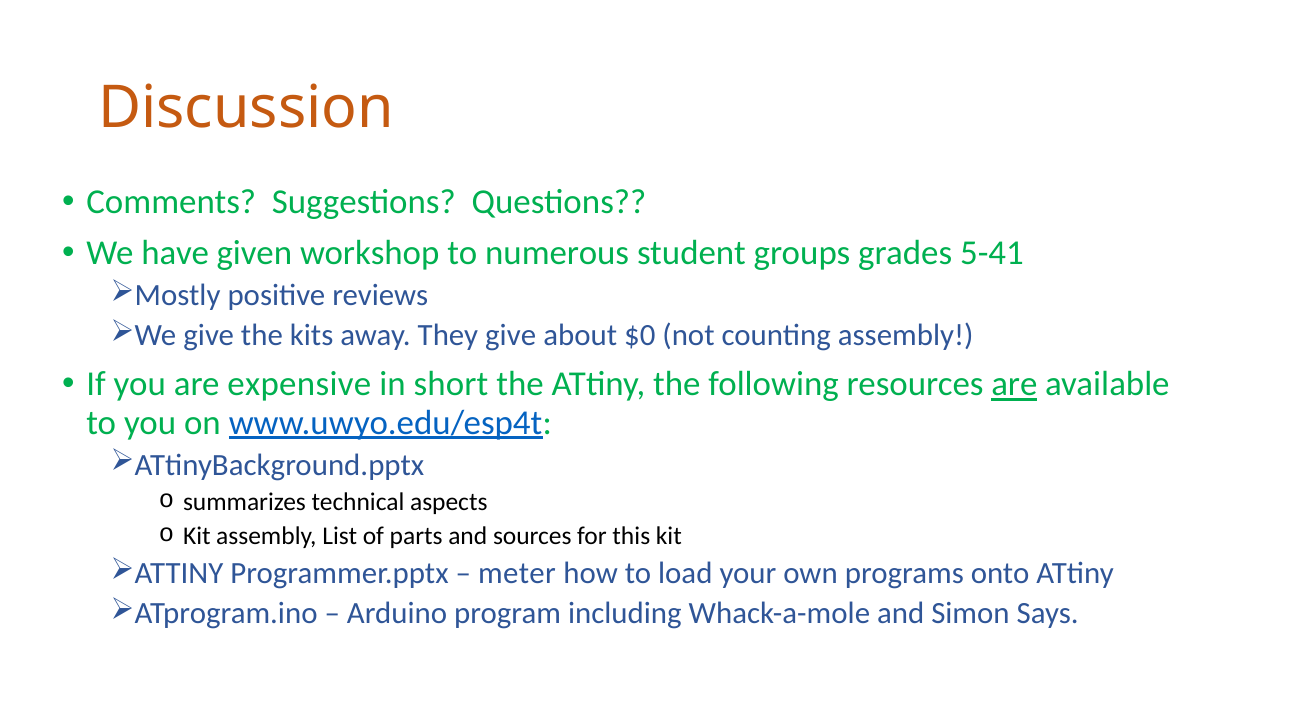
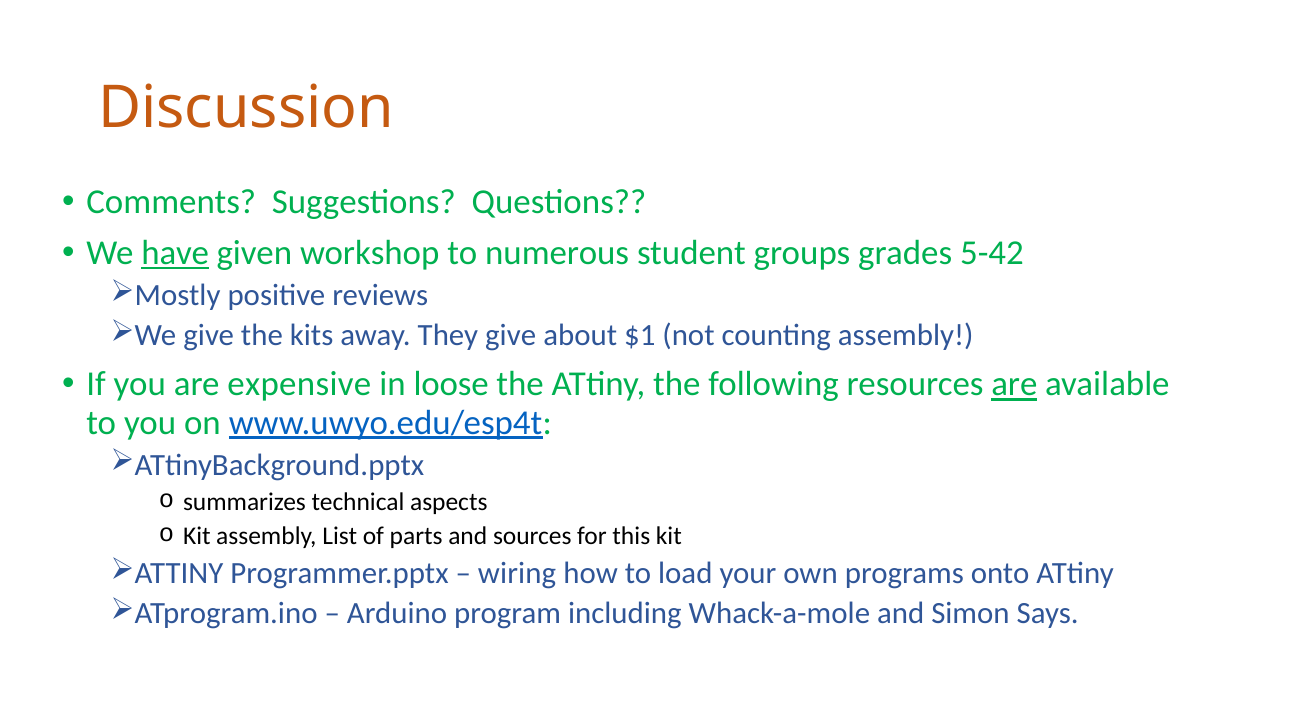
have underline: none -> present (175, 253)
5-41: 5-41 -> 5-42 (992, 253)
$0: $0 -> $1 (640, 336)
short: short -> loose (451, 385)
meter: meter -> wiring (517, 574)
